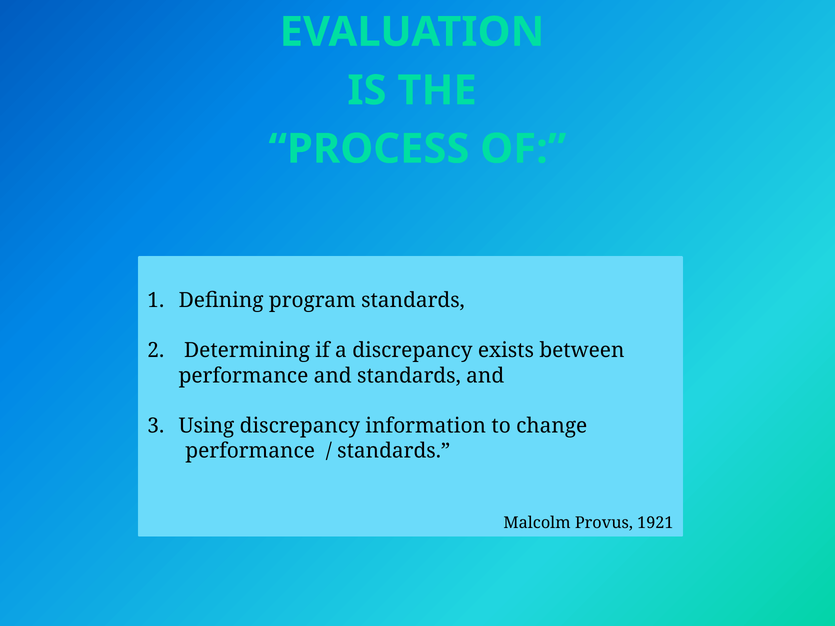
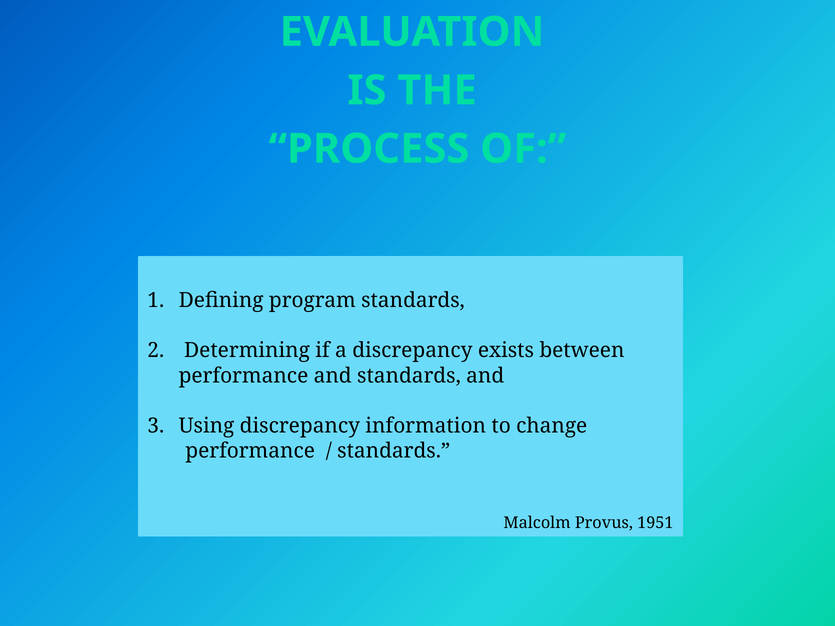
1921: 1921 -> 1951 (655, 523)
